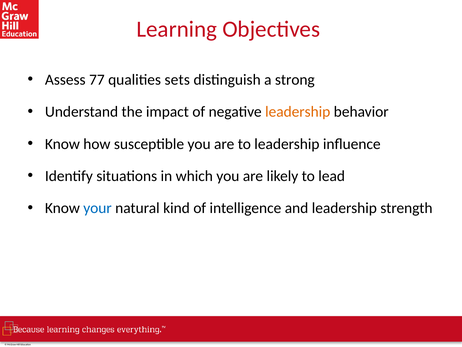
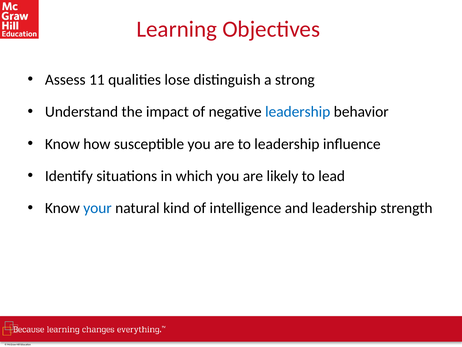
77: 77 -> 11 (97, 80)
sets: sets -> lose (177, 80)
leadership colour: orange -> blue (298, 112)
